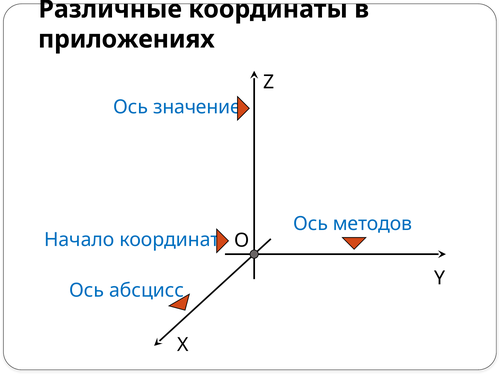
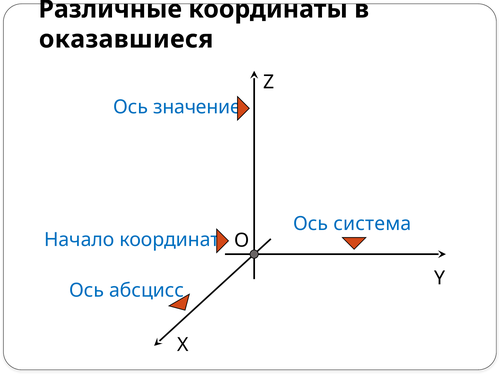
приложениях: приложениях -> оказавшиеся (126, 39)
методов: методов -> система (372, 224)
